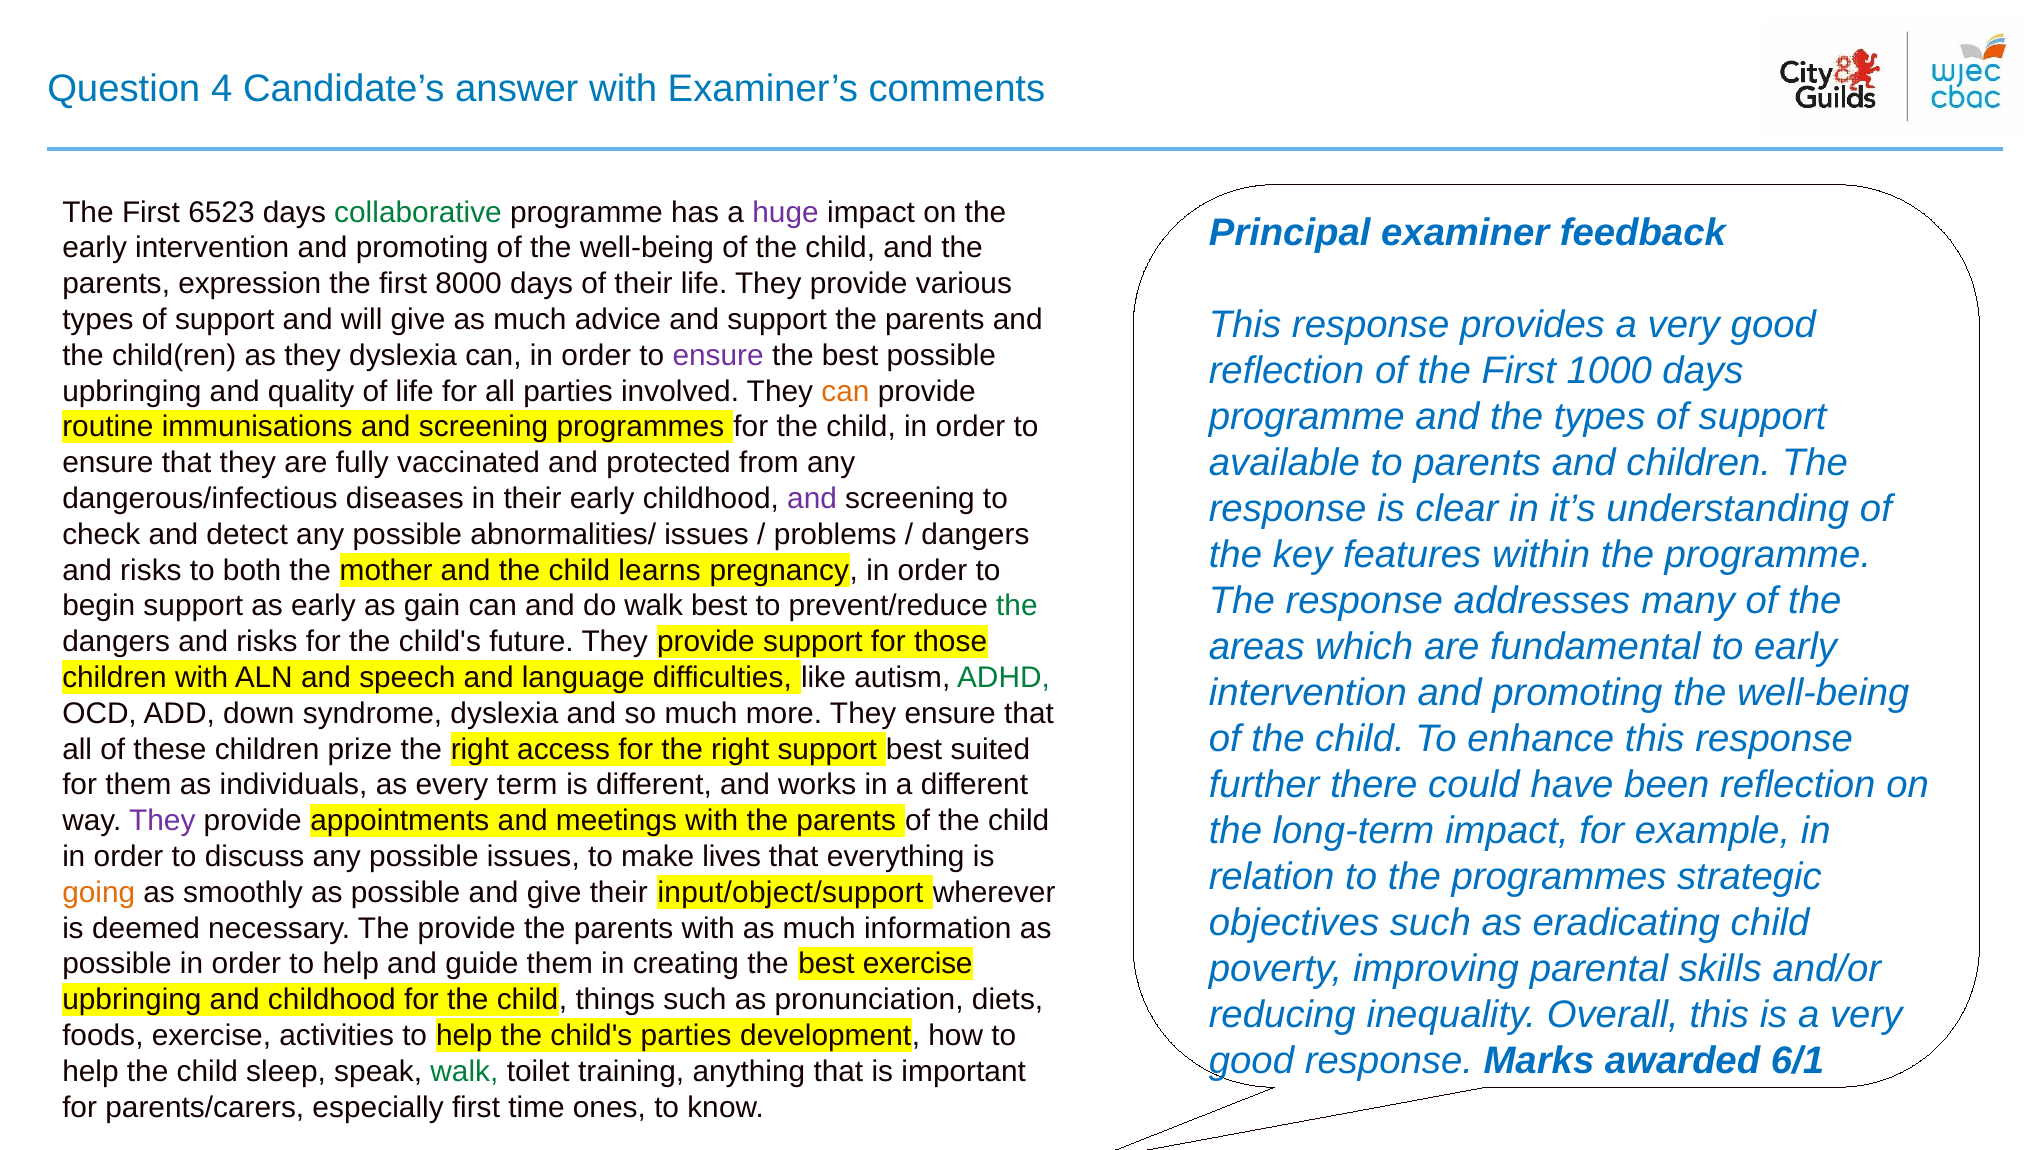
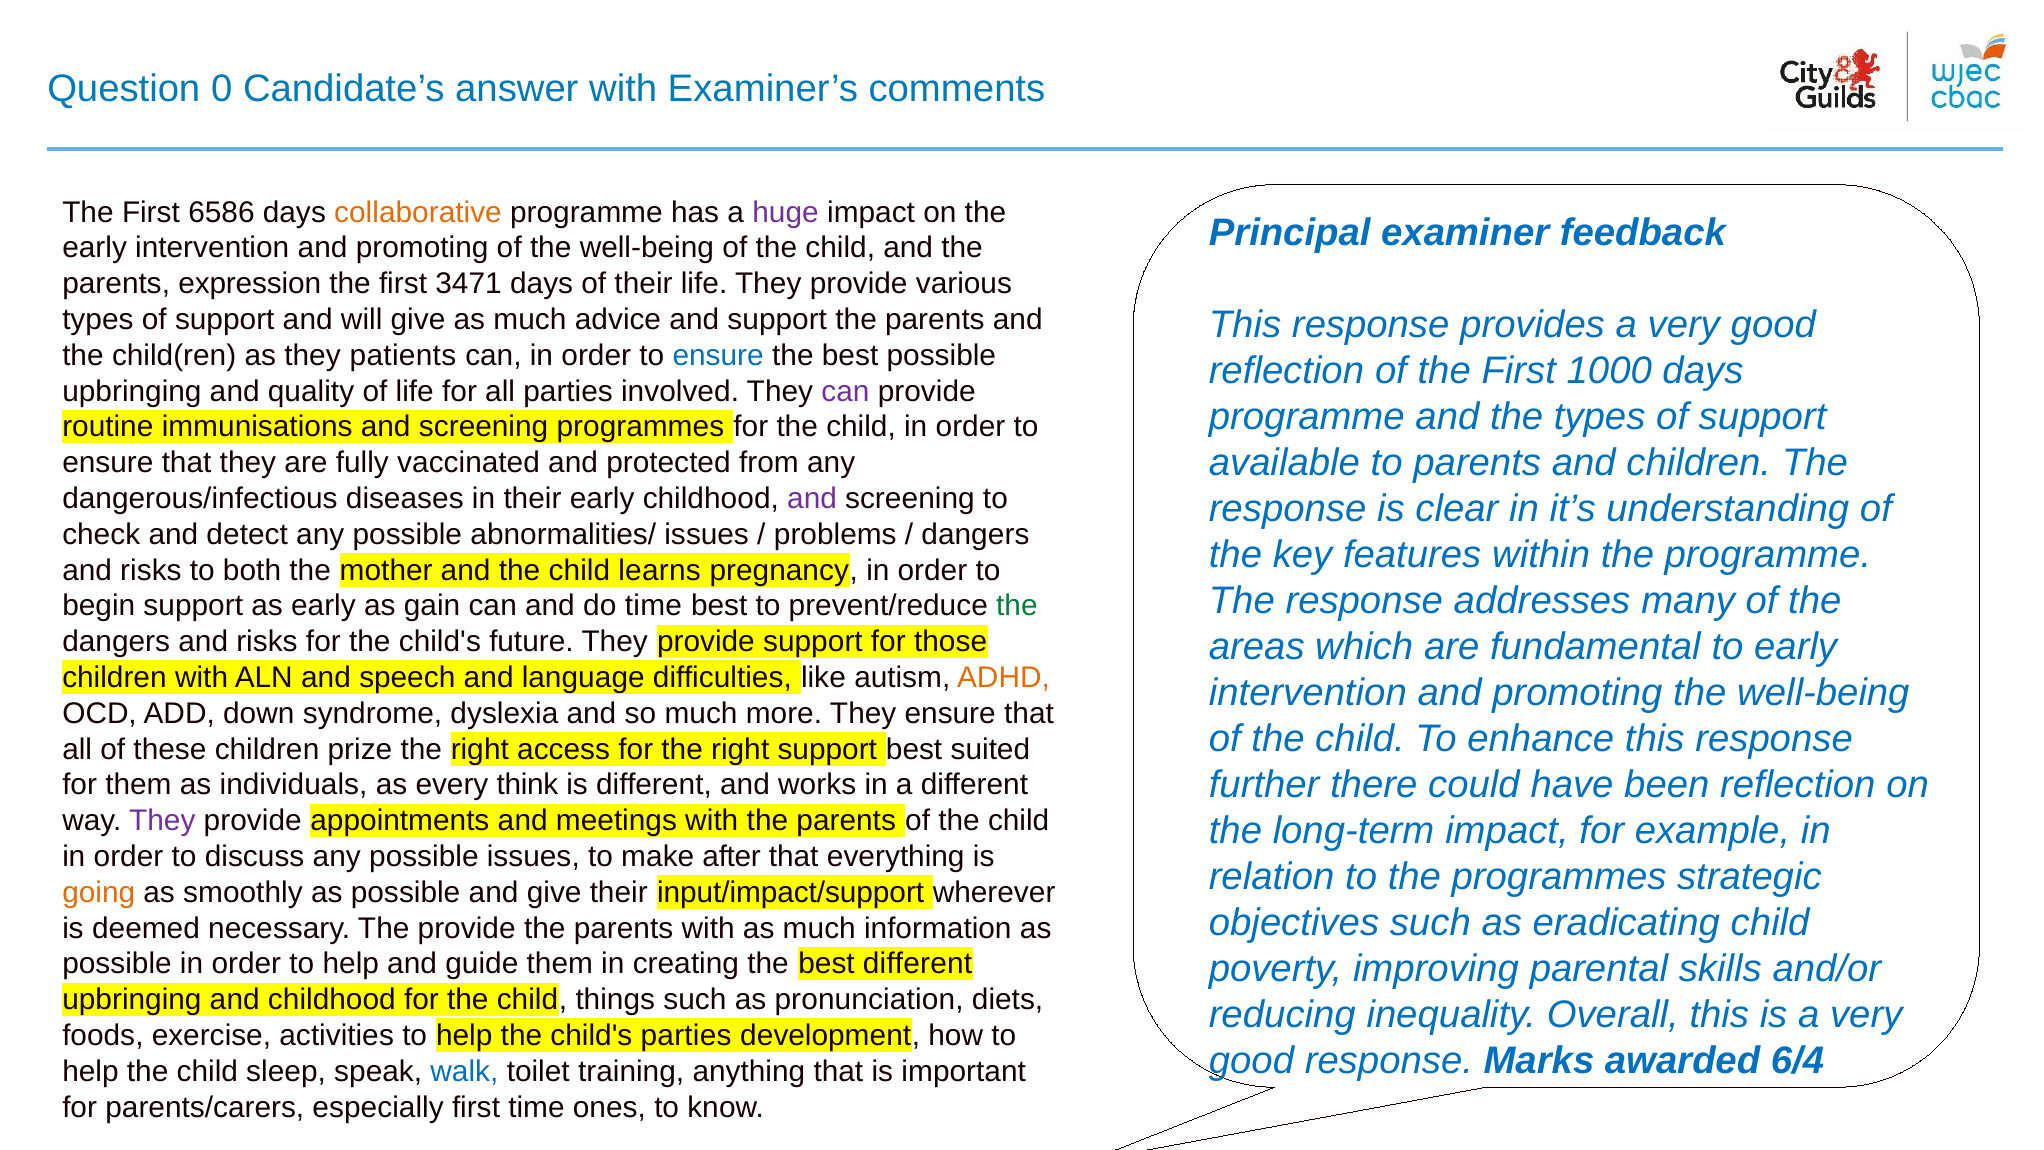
4: 4 -> 0 (222, 89)
6523: 6523 -> 6586 (221, 212)
collaborative colour: green -> orange (418, 212)
8000: 8000 -> 3471 (469, 284)
they dyslexia: dyslexia -> patients (403, 355)
ensure colour: purple -> blue (718, 355)
can colour: orange -> purple (845, 391)
do walk: walk -> time (653, 606)
ADHD colour: green -> orange (1003, 677)
term: term -> think (528, 785)
lives: lives -> after (732, 856)
input/object/support: input/object/support -> input/impact/support (791, 892)
best exercise: exercise -> different (918, 964)
6/1: 6/1 -> 6/4 (1797, 1061)
walk colour: green -> blue (464, 1071)
